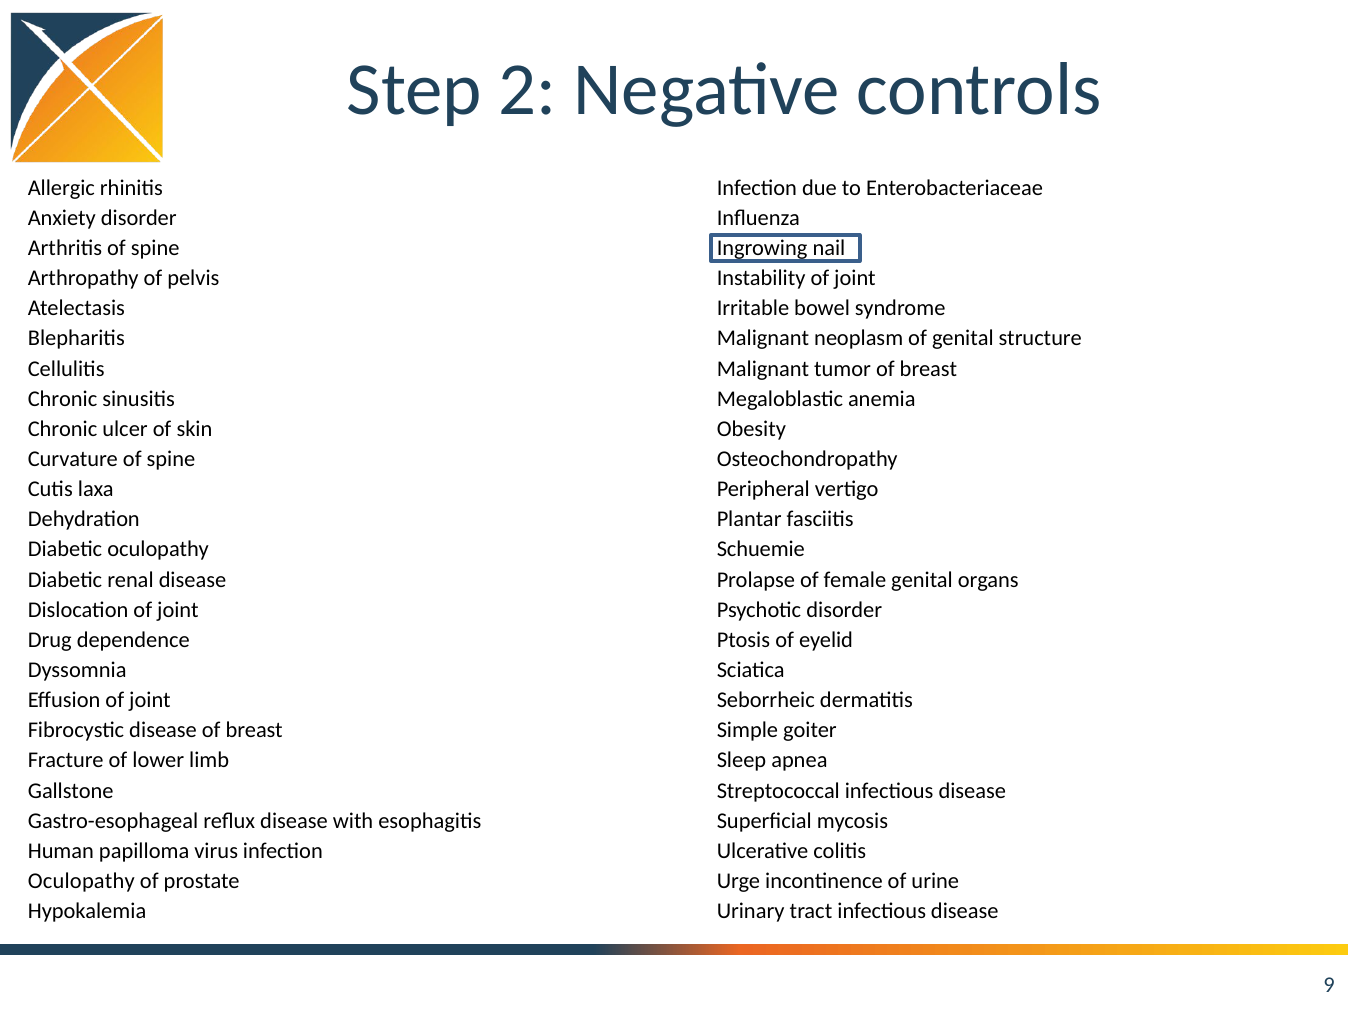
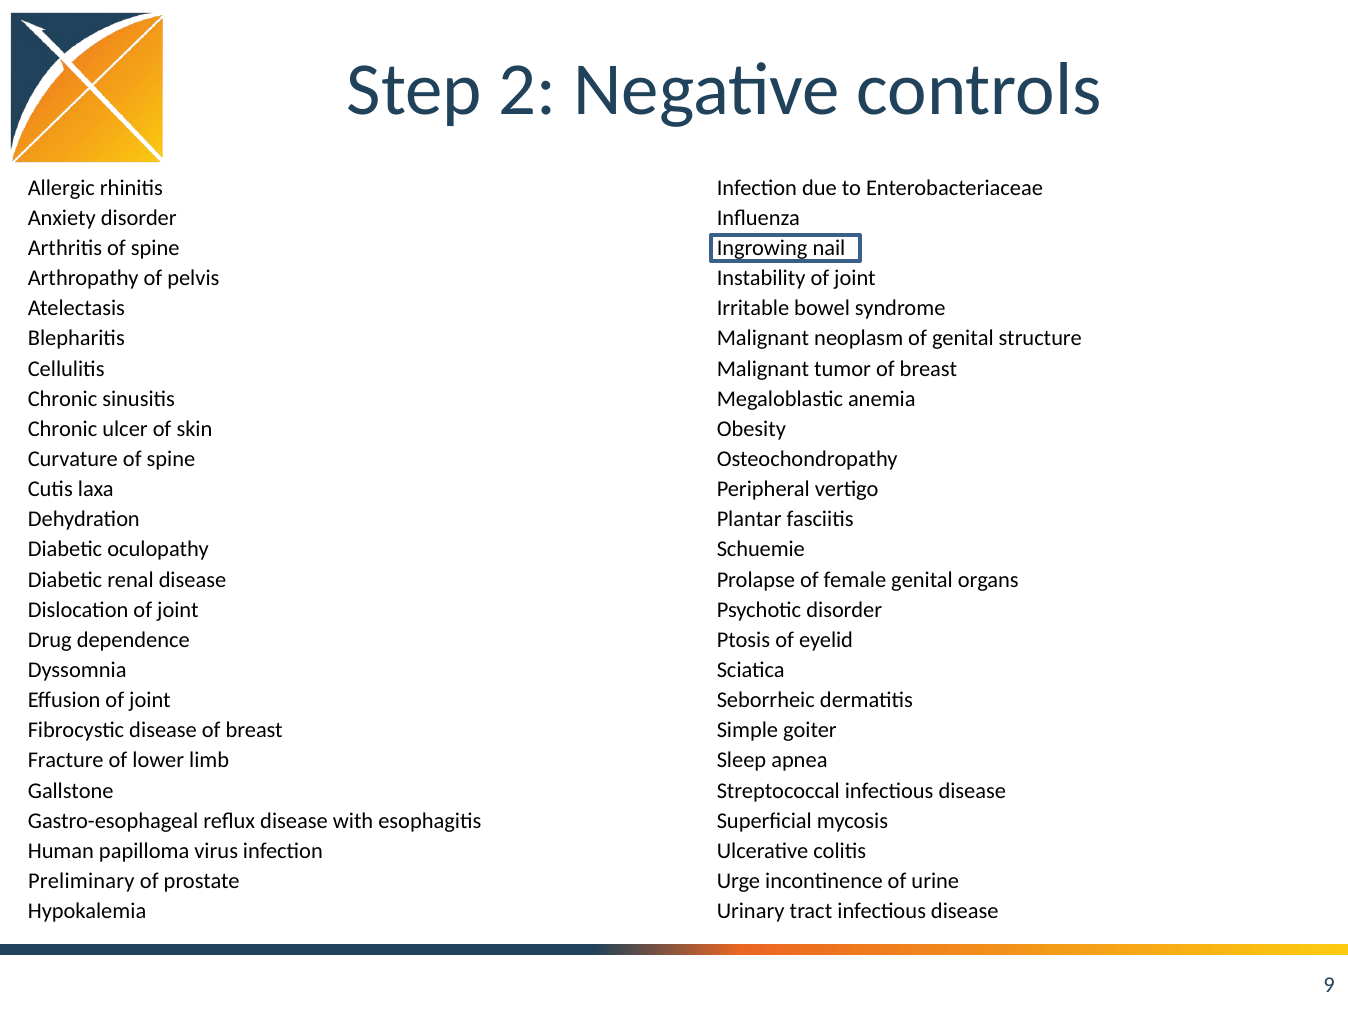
Oculopathy: Oculopathy -> Preliminary (81, 881)
